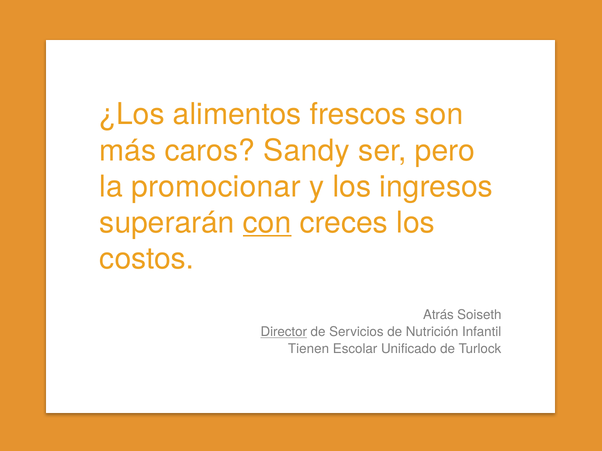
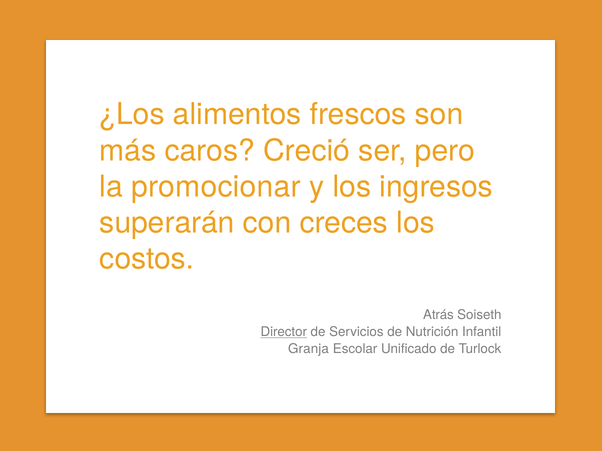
Sandy: Sandy -> Creció (307, 151)
con underline: present -> none (267, 223)
Tienen: Tienen -> Granja (308, 349)
